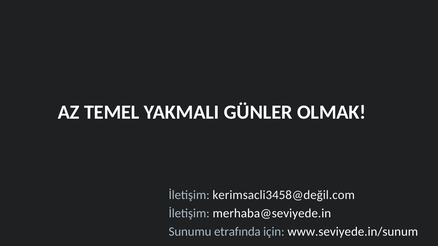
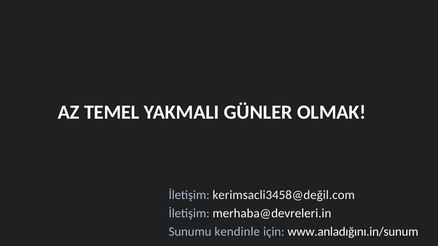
merhaba@seviyede.in: merhaba@seviyede.in -> merhaba@devreleri.in (272, 214)
etrafında: etrafında -> kendinle (237, 232)
www.seviyede.in/sunum: www.seviyede.in/sunum -> www.anladığını.in/sunum (353, 232)
